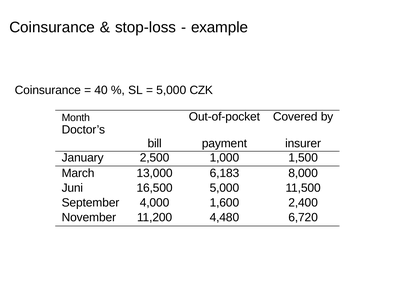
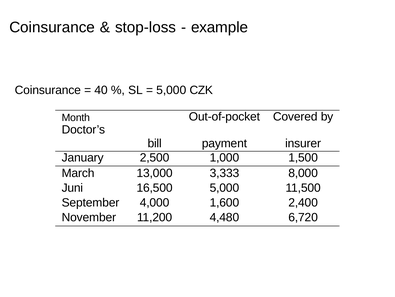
6,183: 6,183 -> 3,333 (224, 173)
